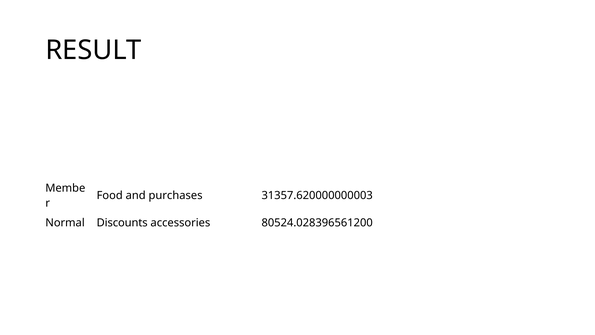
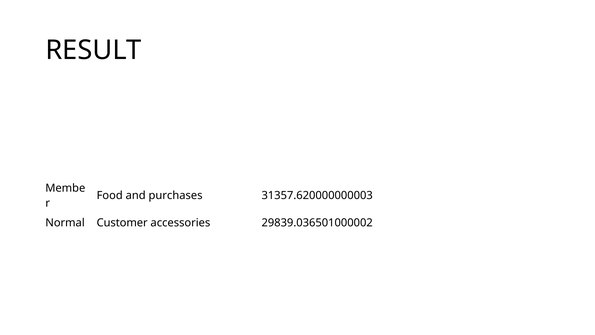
Discounts: Discounts -> Customer (122, 223)
80524.028396561200: 80524.028396561200 -> 29839.036501000002 (317, 223)
